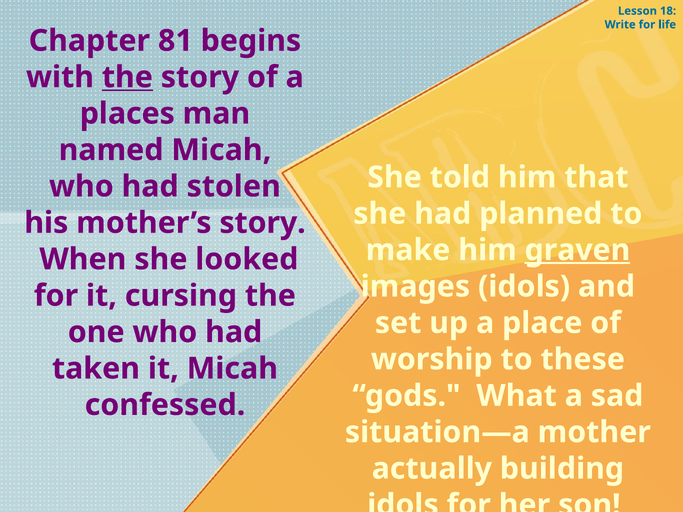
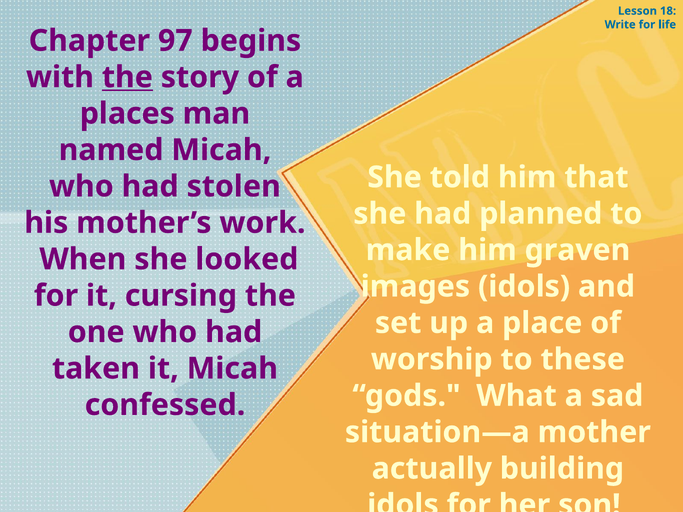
81: 81 -> 97 (175, 41)
mother’s story: story -> work (262, 223)
graven underline: present -> none (577, 250)
